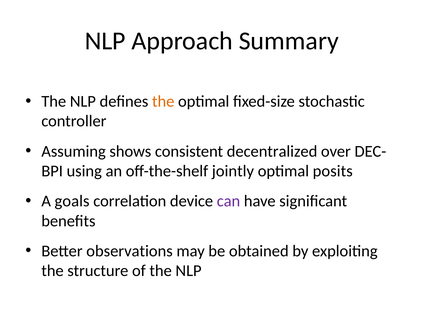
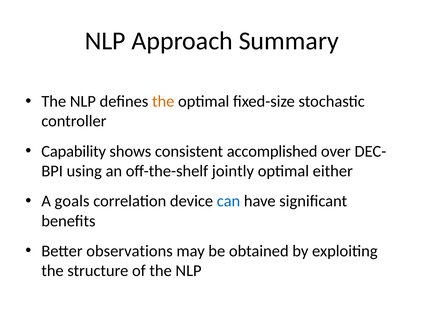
Assuming: Assuming -> Capability (74, 151)
decentralized: decentralized -> accomplished (272, 151)
posits: posits -> either (333, 171)
can colour: purple -> blue (229, 201)
